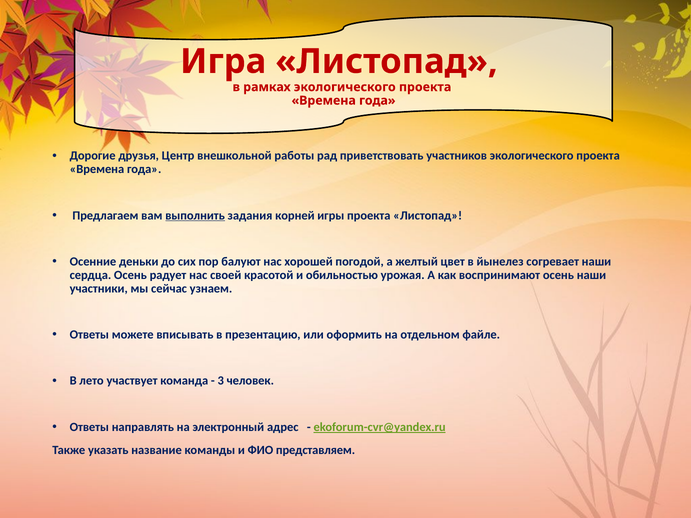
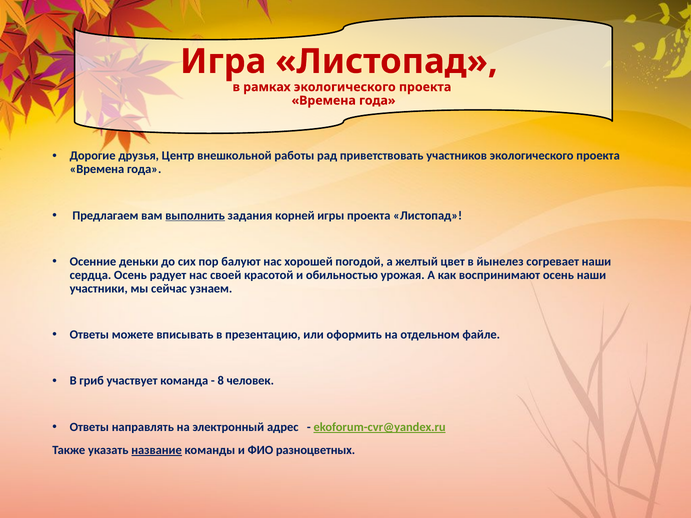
лето: лето -> гриб (92, 381)
3: 3 -> 8 (221, 381)
название underline: none -> present (157, 450)
представляем: представляем -> разноцветных (316, 450)
